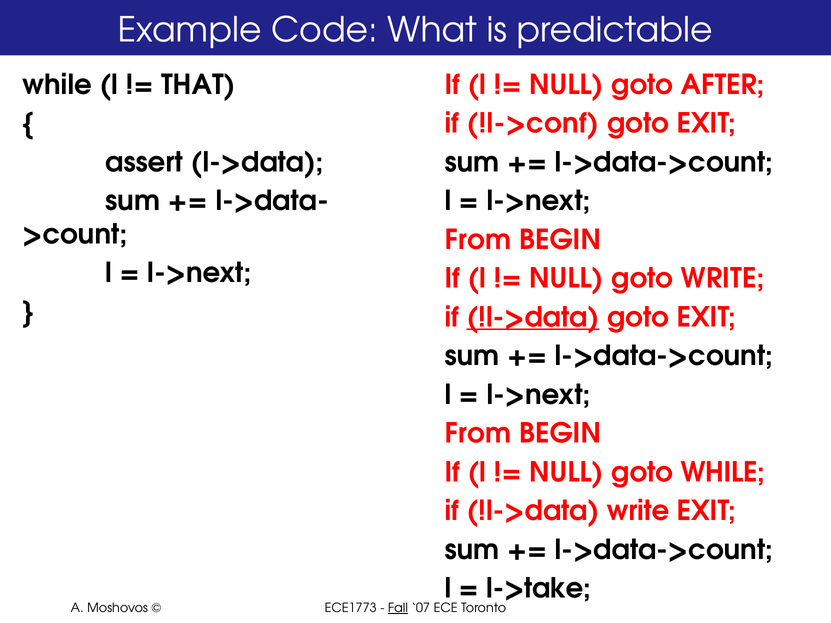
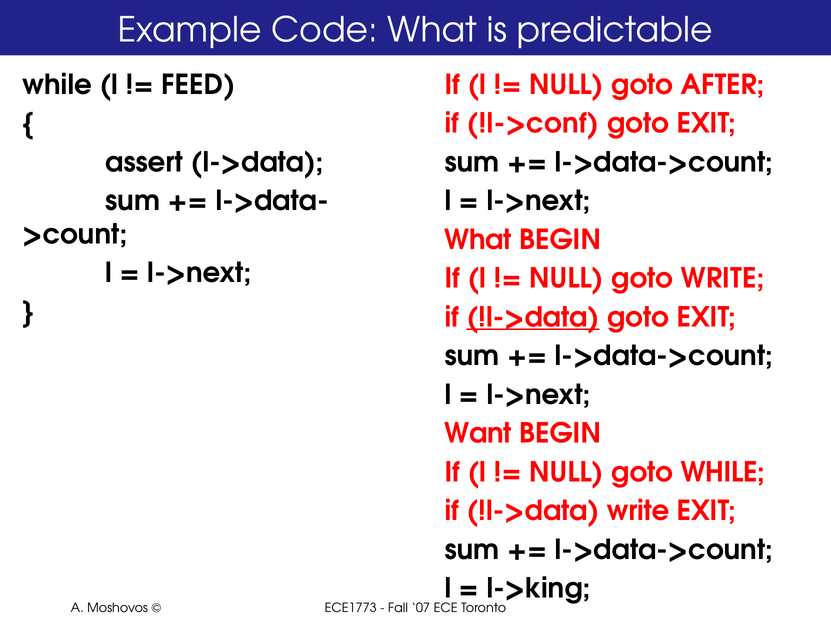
THAT: THAT -> FEED (198, 85)
From: From -> What (478, 240)
From: From -> Want (478, 434)
l->take: l->take -> l->king (539, 589)
Fall underline: present -> none (398, 608)
